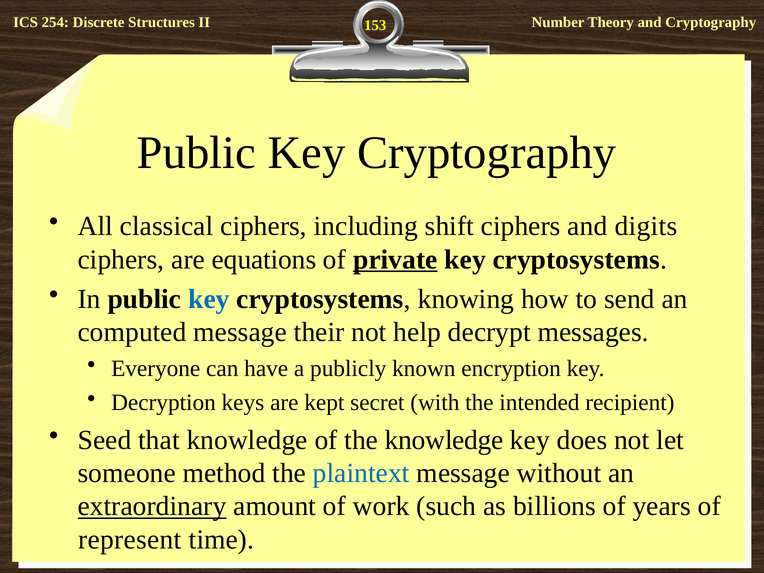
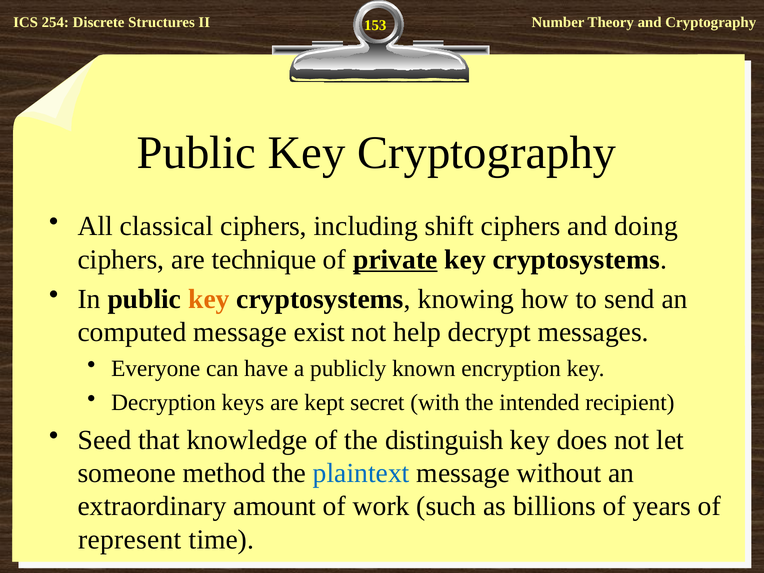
digits: digits -> doing (646, 226)
equations: equations -> technique (264, 259)
key colour: blue -> orange (209, 299)
their: their -> exist (319, 332)
the knowledge: knowledge -> distinguish (444, 440)
extraordinary underline: present -> none (152, 506)
